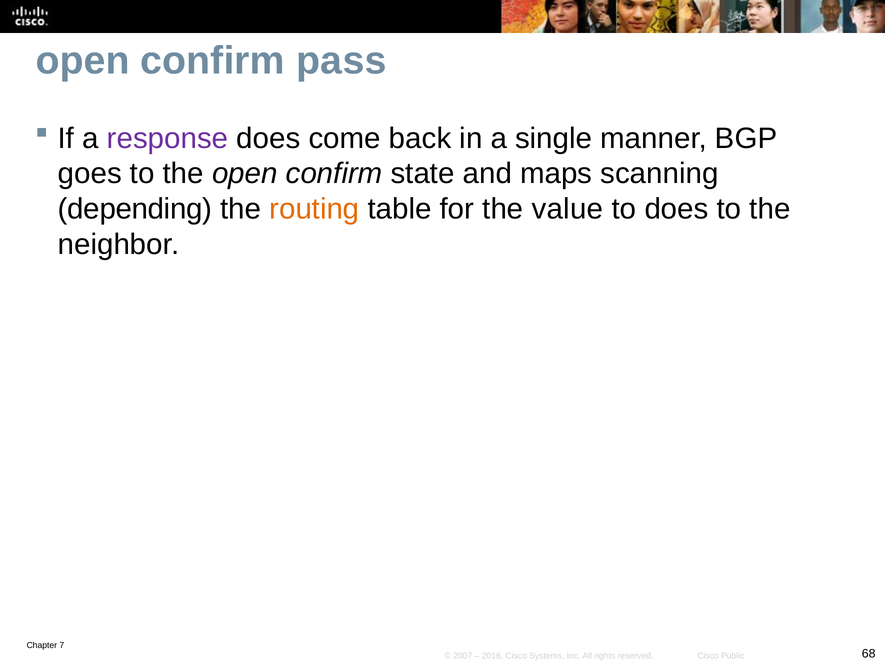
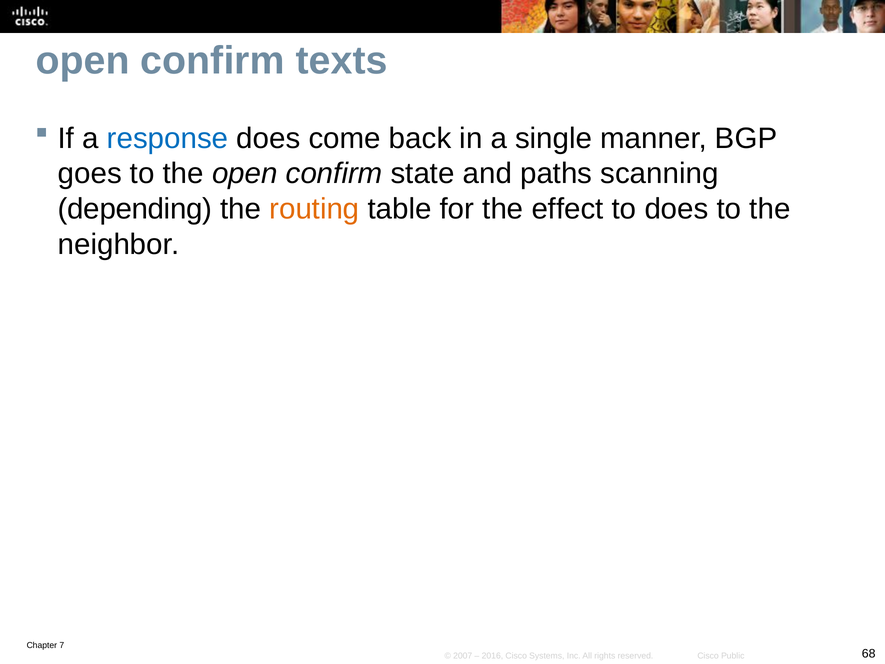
pass: pass -> texts (342, 61)
response colour: purple -> blue (168, 138)
maps: maps -> paths (556, 174)
value: value -> effect (568, 209)
